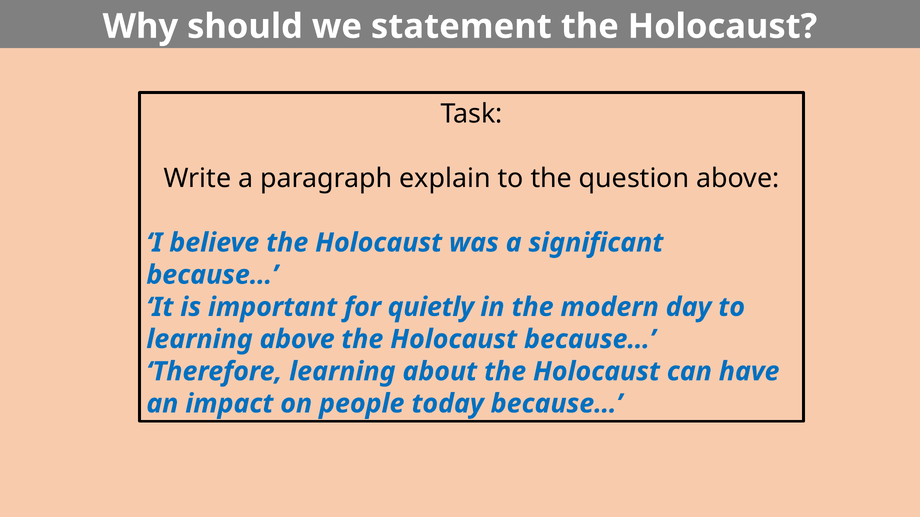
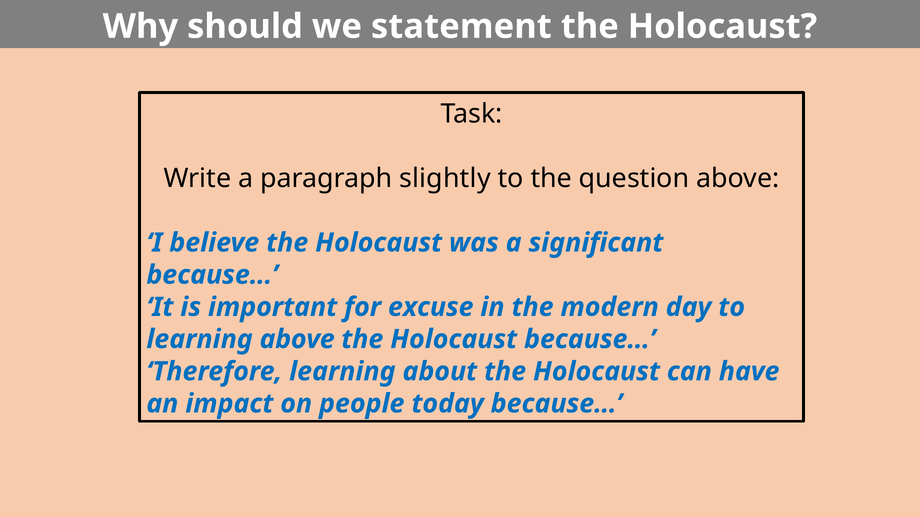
explain: explain -> slightly (445, 178)
quietly: quietly -> excuse (431, 307)
